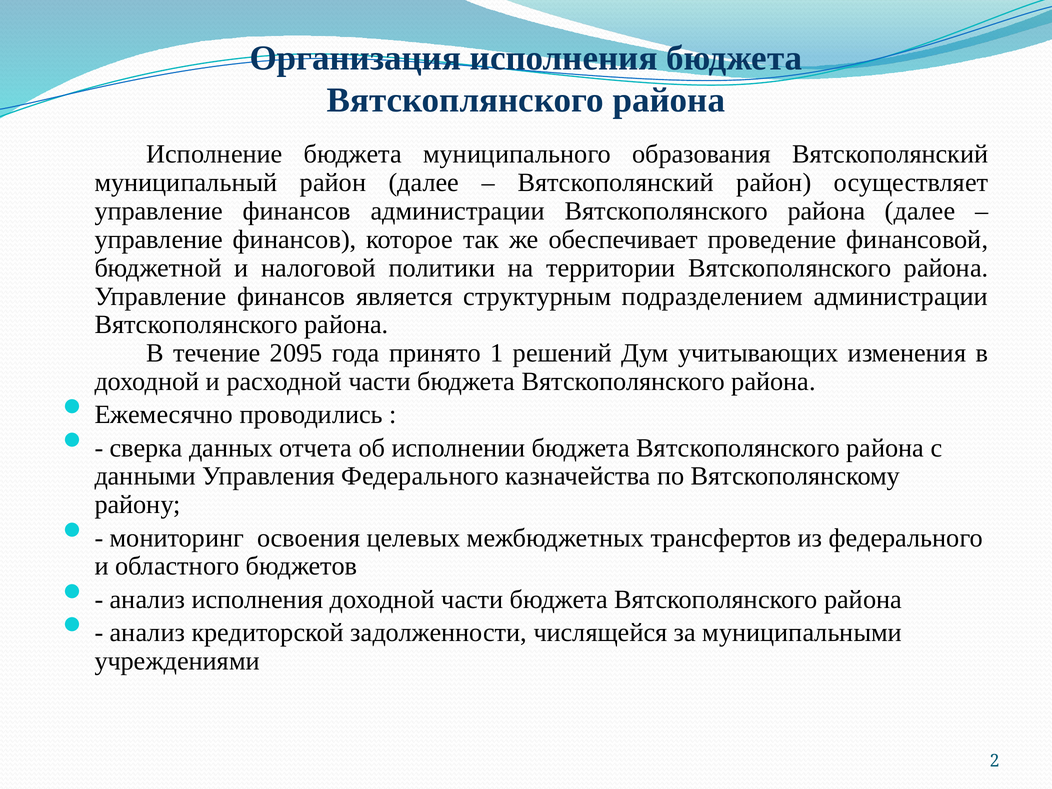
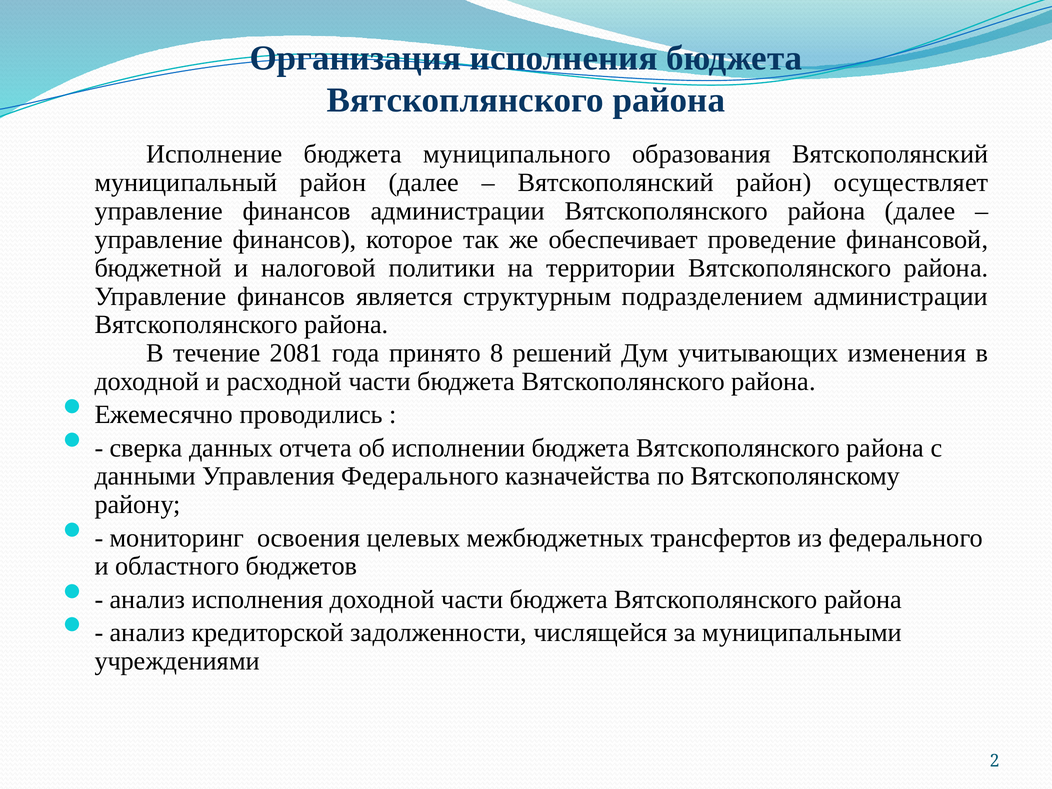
2095: 2095 -> 2081 (296, 353)
1: 1 -> 8 (497, 353)
